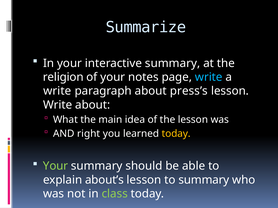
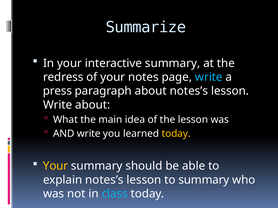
religion: religion -> redress (63, 77)
write: write -> press (57, 91)
about press’s: press’s -> notes’s (189, 91)
AND right: right -> write (89, 134)
Your colour: light green -> yellow (56, 166)
explain about’s: about’s -> notes’s (104, 180)
class colour: light green -> light blue (115, 194)
